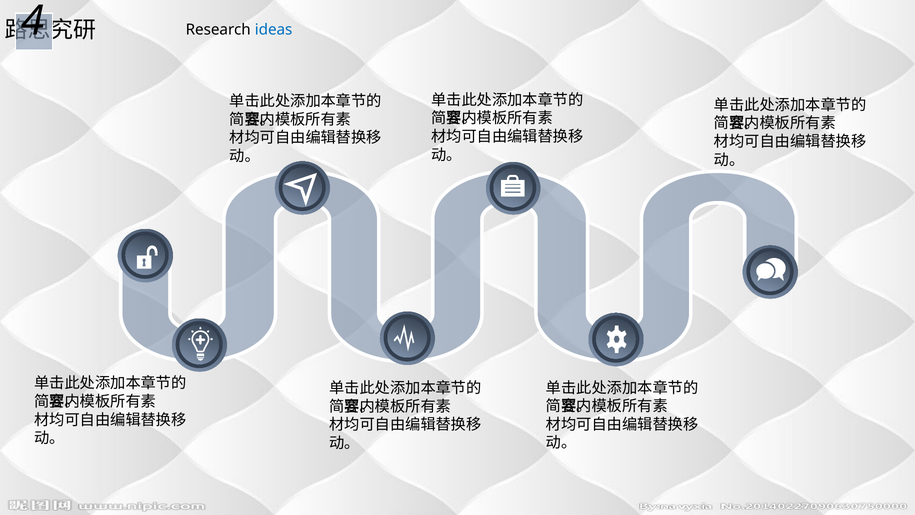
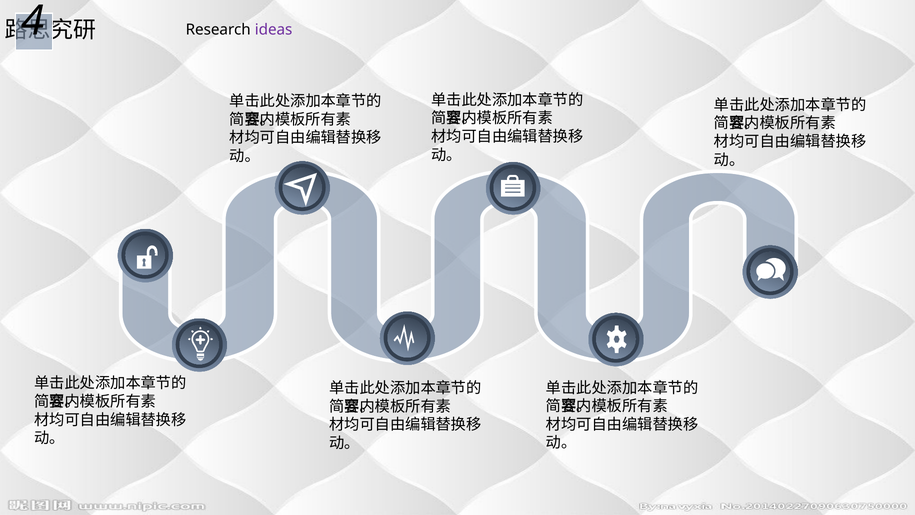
ideas colour: blue -> purple (274, 30)
